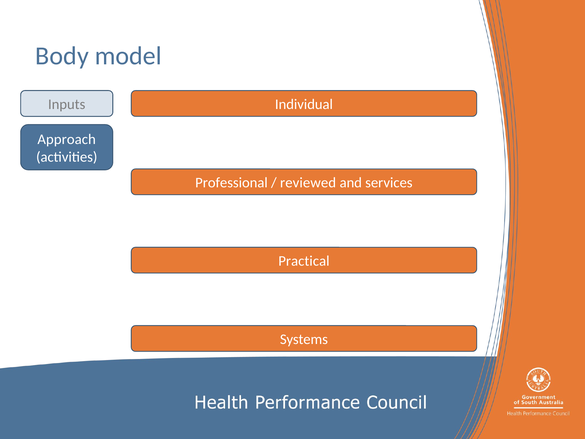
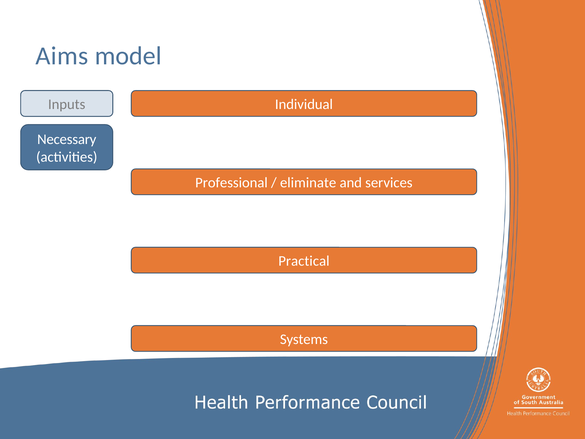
Body: Body -> Aims (62, 56)
Approach: Approach -> Necessary (67, 139)
reviewed: reviewed -> eliminate (308, 183)
